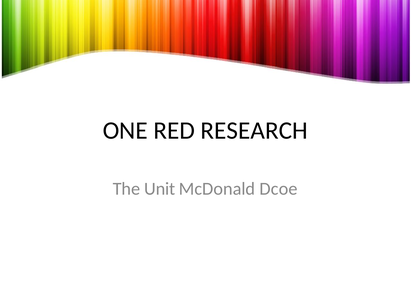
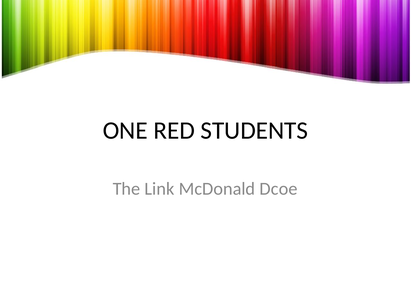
RESEARCH: RESEARCH -> STUDENTS (254, 131)
Unit: Unit -> Link (160, 189)
